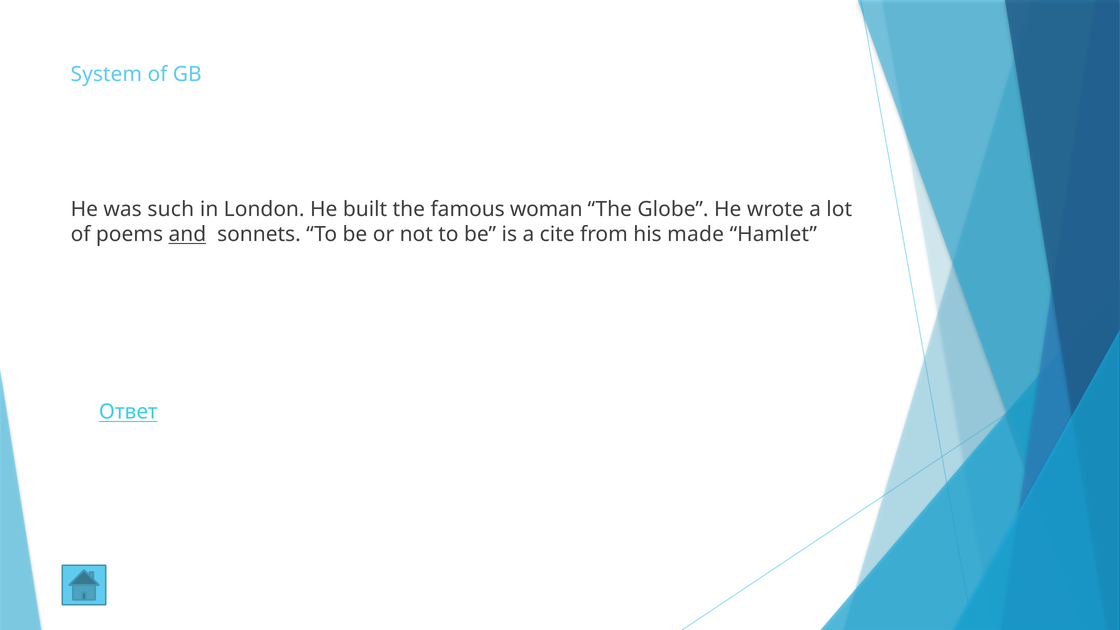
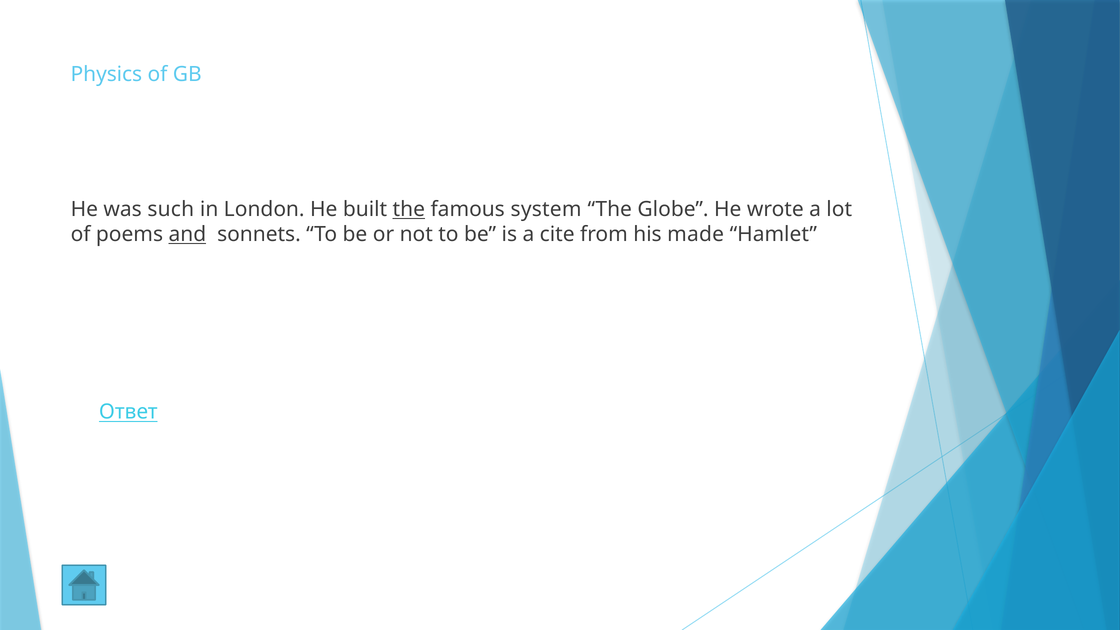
System: System -> Physics (106, 74)
the underline: none -> present (409, 209)
woman: woman -> system (546, 209)
